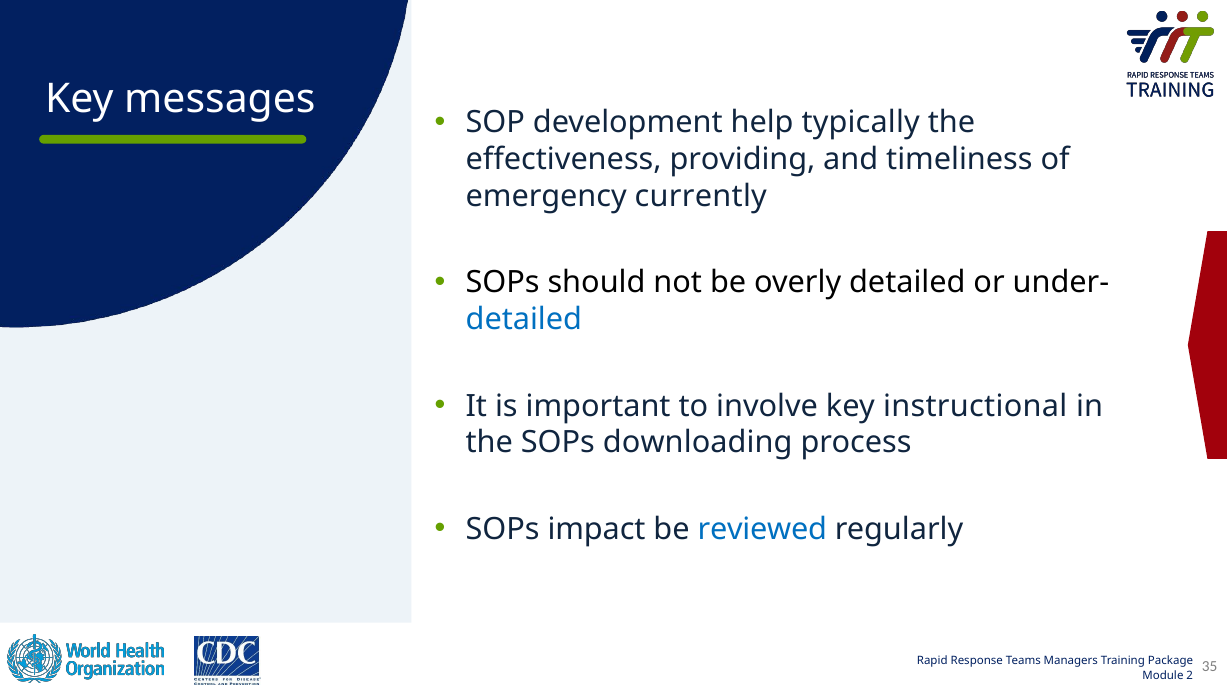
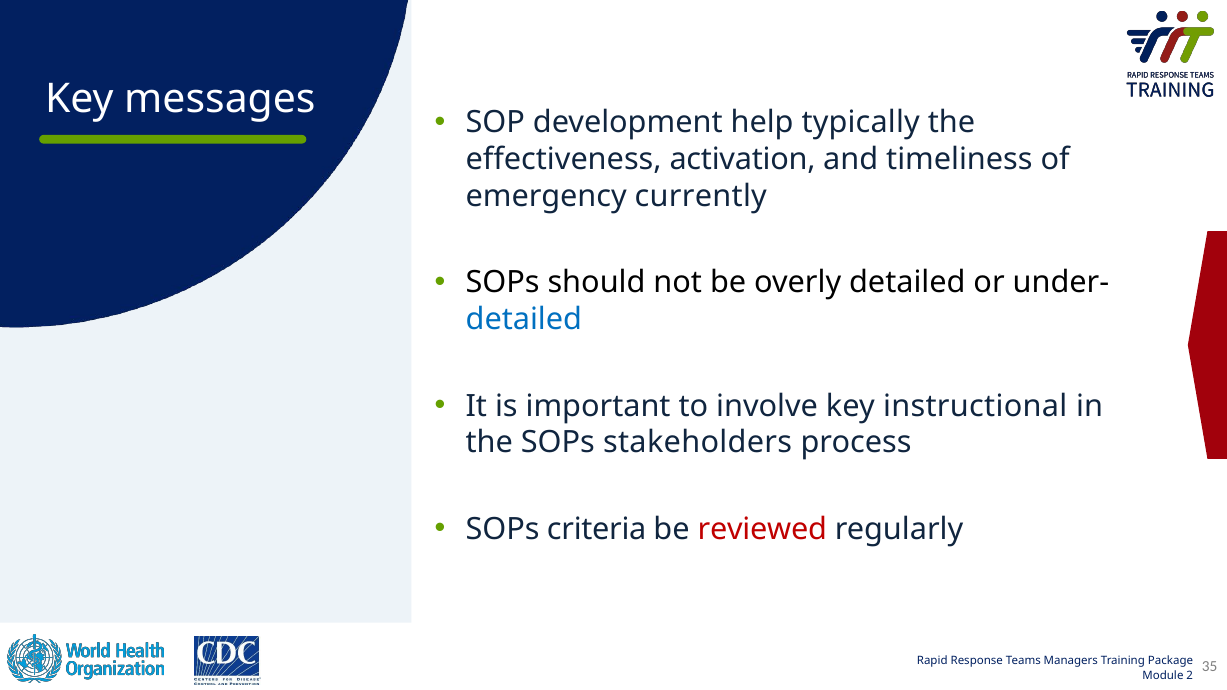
providing: providing -> activation (743, 160)
downloading: downloading -> stakeholders (698, 443)
impact: impact -> criteria (597, 529)
reviewed colour: blue -> red (762, 529)
